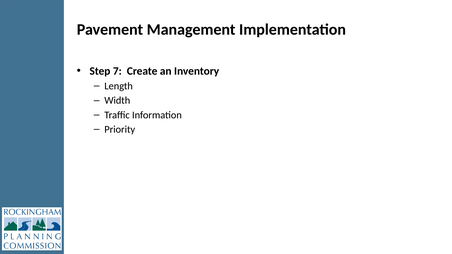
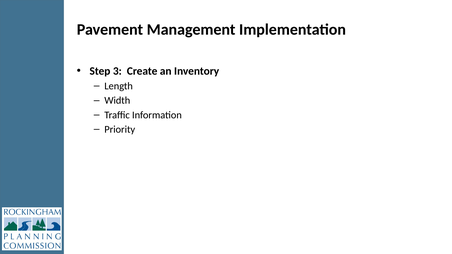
7: 7 -> 3 (117, 71)
